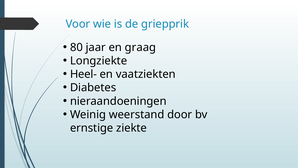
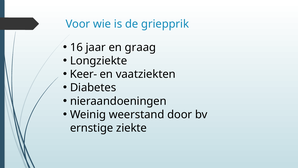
80: 80 -> 16 (76, 47)
Heel-: Heel- -> Keer- (83, 74)
